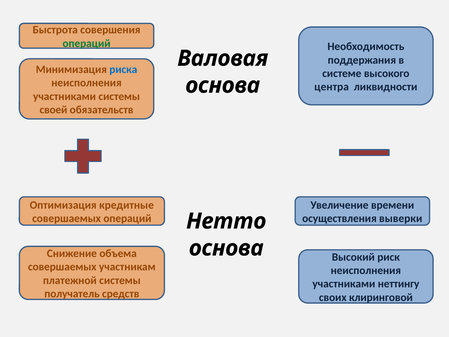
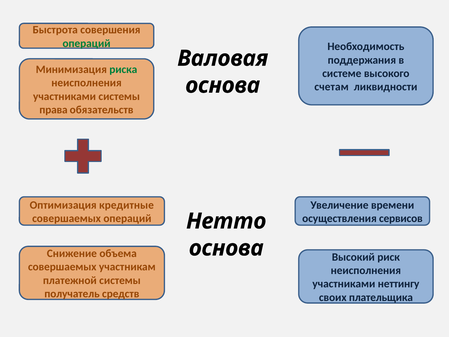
риска colour: blue -> green (123, 69)
центра: центра -> счетам (332, 87)
своей: своей -> права (53, 110)
выверки: выверки -> сервисов (401, 218)
клиринговой: клиринговой -> плательщика (381, 297)
